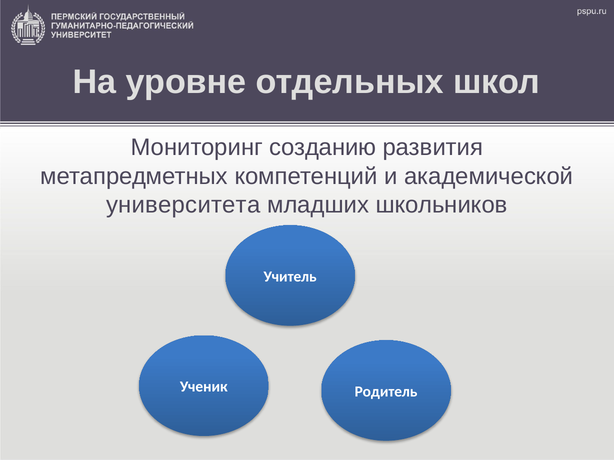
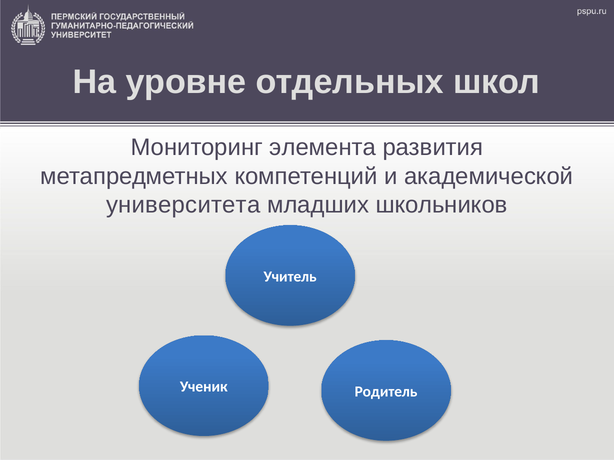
созданию: созданию -> элемента (323, 148)
